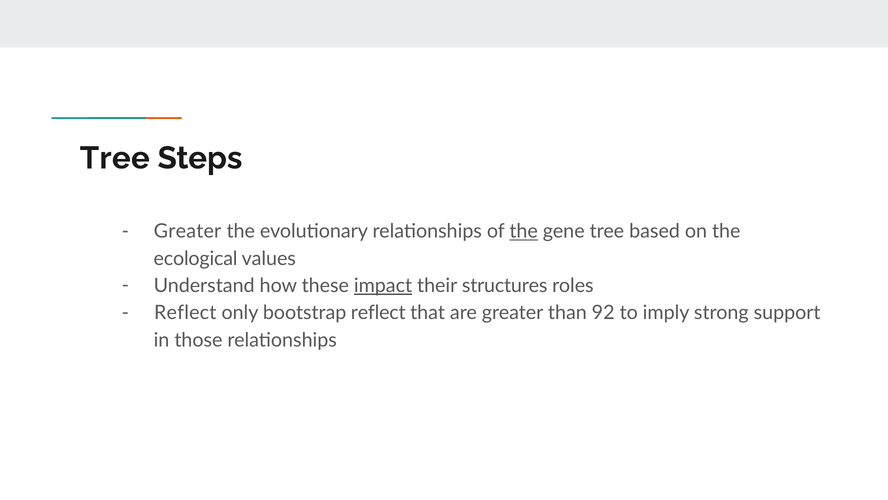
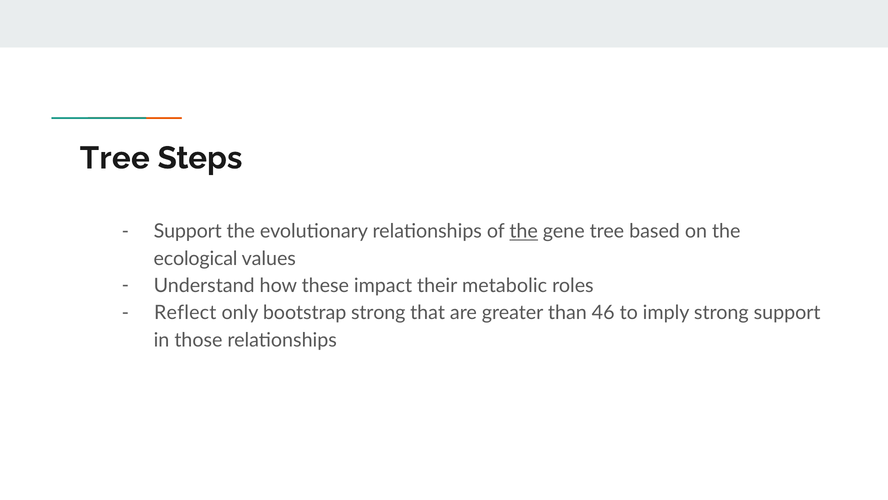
Greater: Greater -> Support (188, 231)
impact underline: present -> none (383, 285)
structures: structures -> metabolic (505, 285)
bootstrap reflect: reflect -> strong (378, 313)
92: 92 -> 46 (603, 313)
